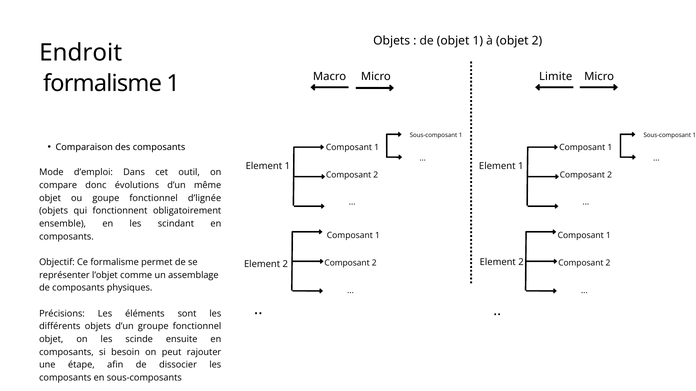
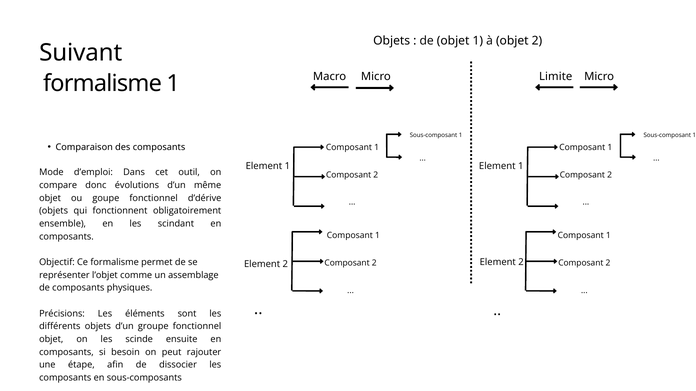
Endroit: Endroit -> Suivant (81, 53)
d’lignée: d’lignée -> d’dérive (205, 198)
